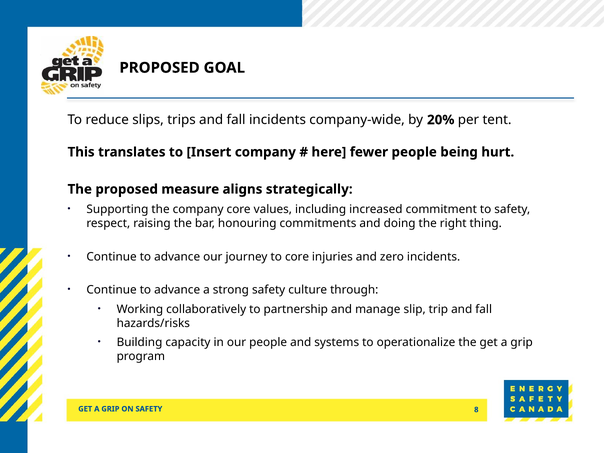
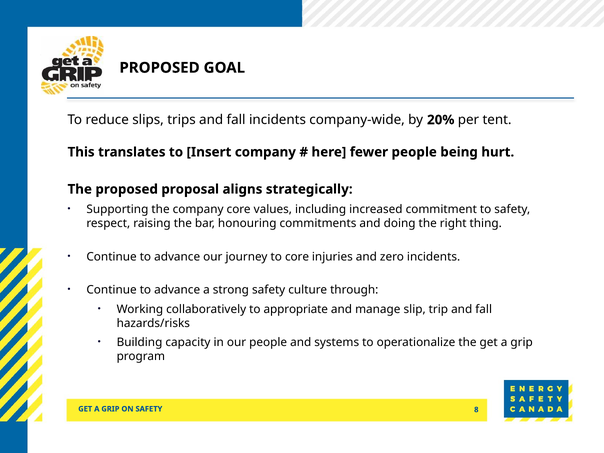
measure: measure -> proposal (190, 189)
partnership: partnership -> appropriate (296, 309)
